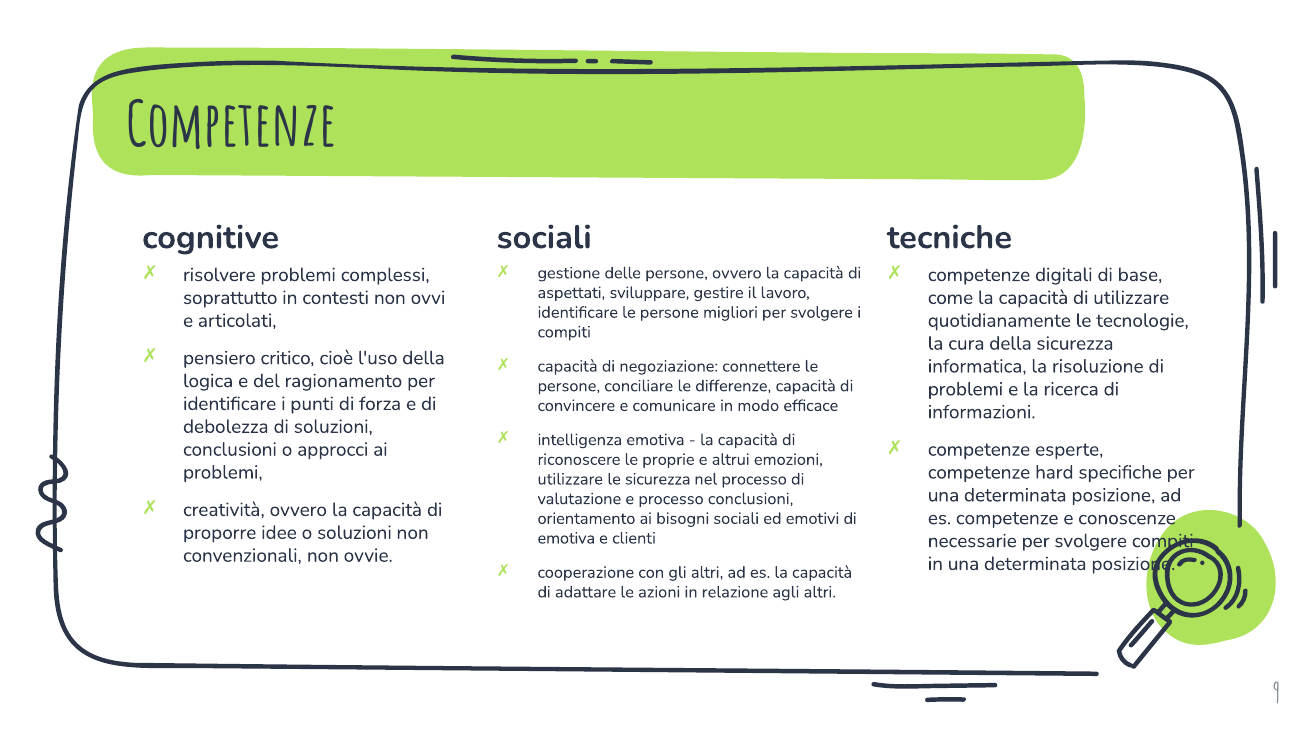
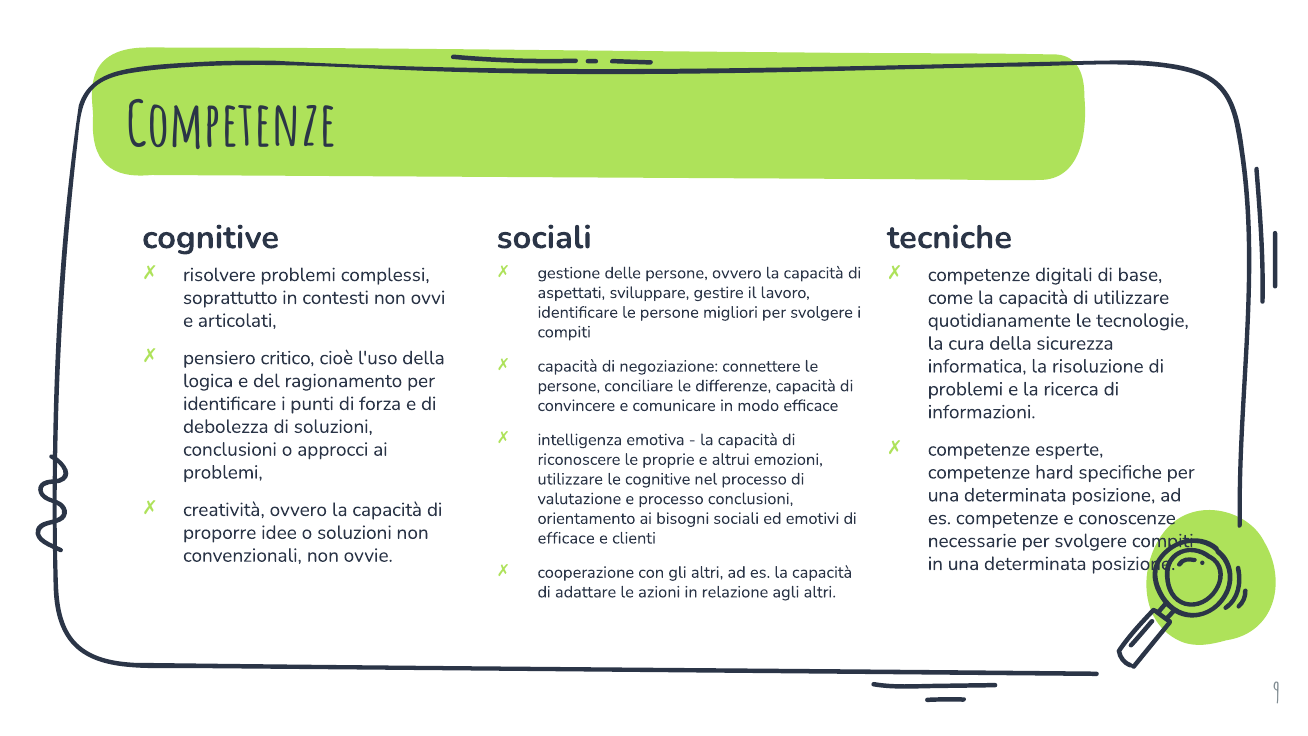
le sicurezza: sicurezza -> cognitive (658, 479)
emotiva: emotiva -> efficace (566, 538)
